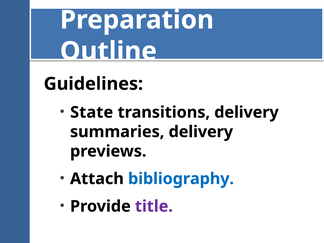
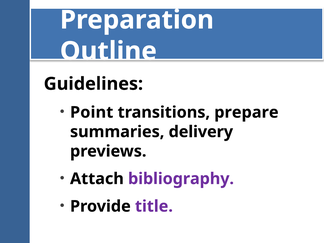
State: State -> Point (92, 112)
transitions delivery: delivery -> prepare (246, 112)
bibliography colour: blue -> purple (181, 179)
